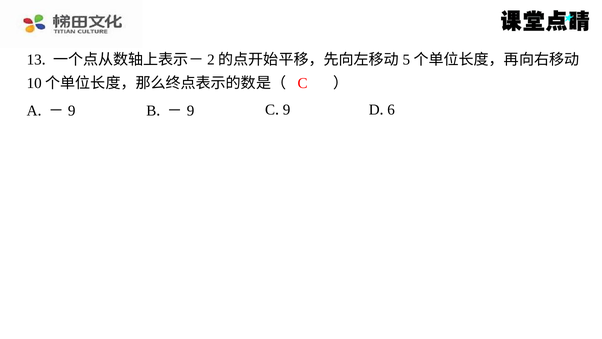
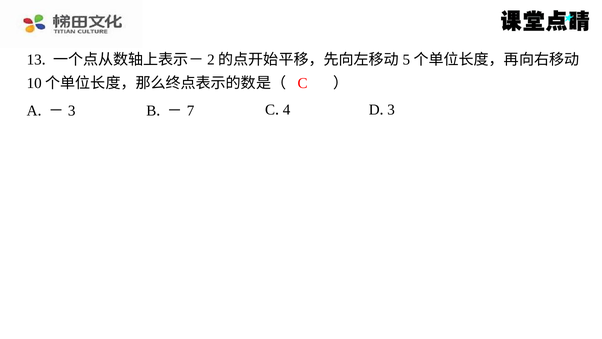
9: 9 -> 3 (72, 111)
9: 9 -> 7 (191, 111)
9: 9 -> 4 (287, 110)
6: 6 -> 3 (391, 110)
